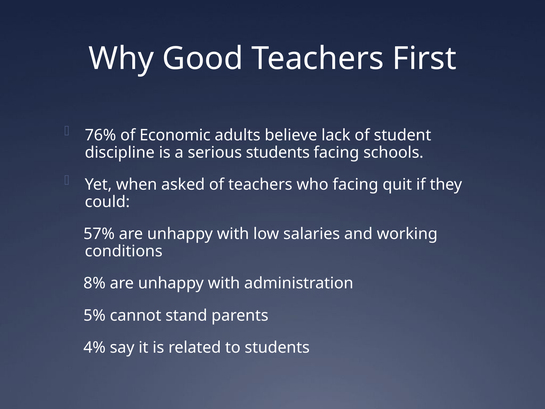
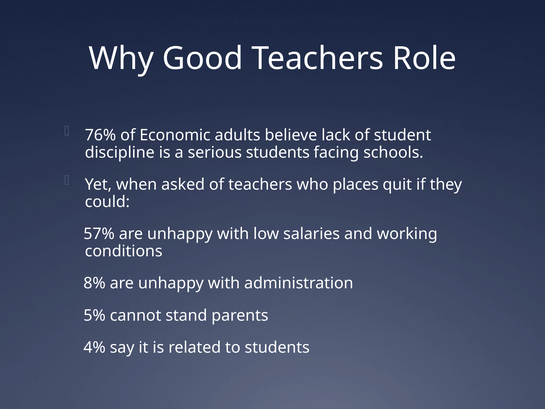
First: First -> Role (424, 59)
who facing: facing -> places (356, 185)
